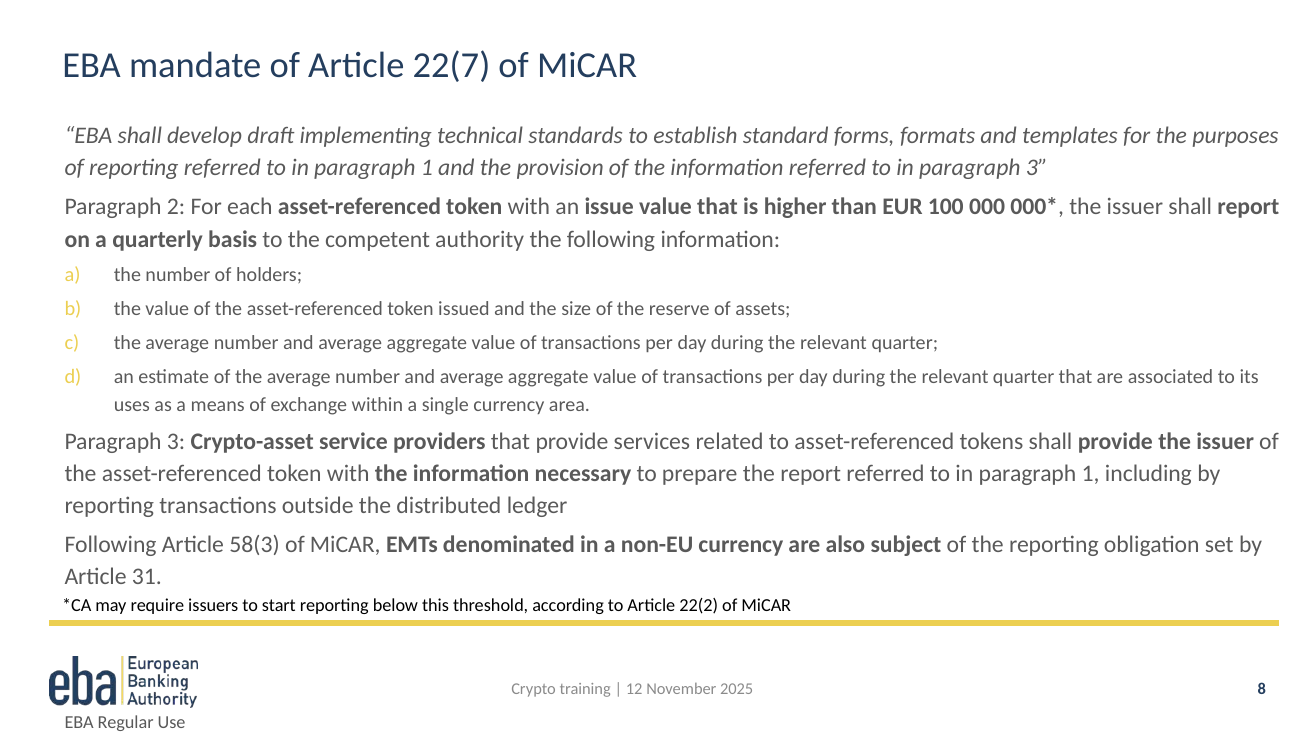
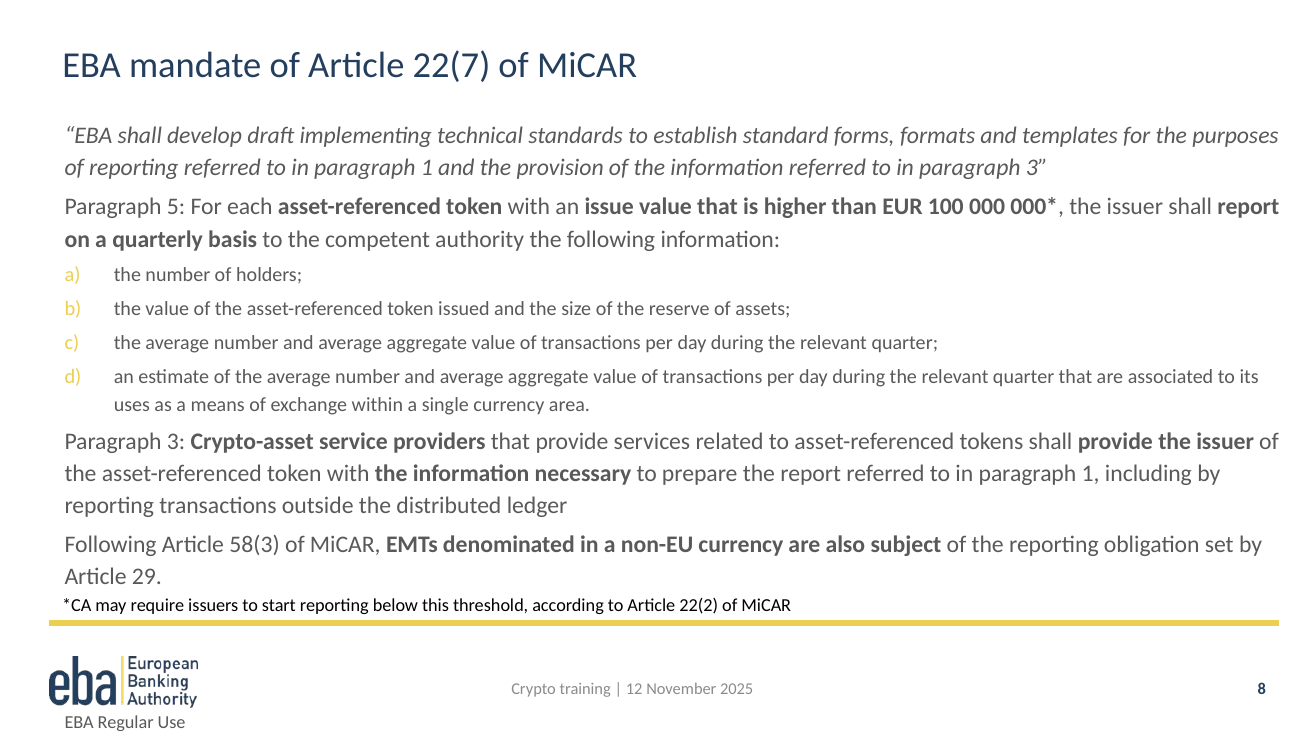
2: 2 -> 5 (176, 207)
31: 31 -> 29 (147, 577)
